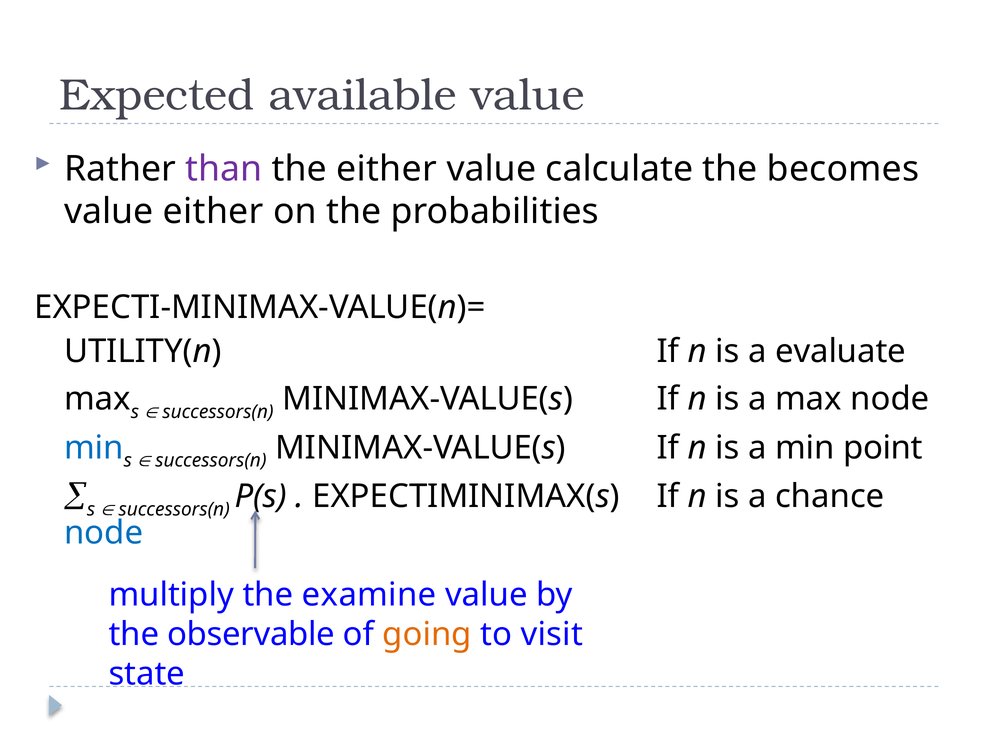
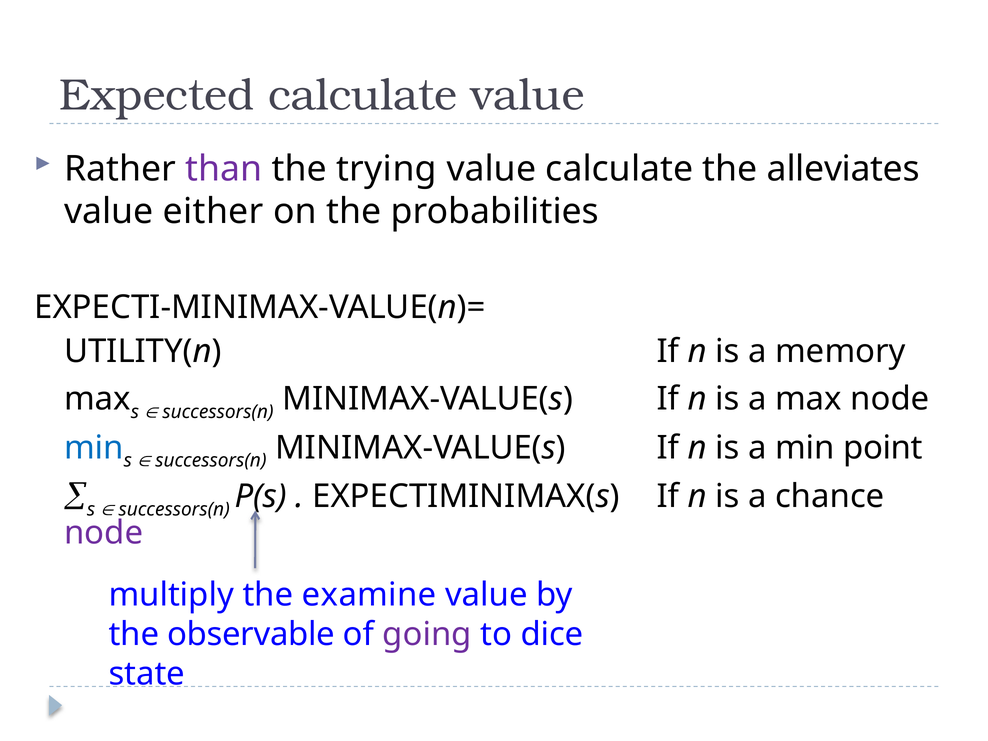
Expected available: available -> calculate (363, 95)
the either: either -> trying (386, 169)
becomes: becomes -> alleviates (843, 169)
evaluate: evaluate -> memory (840, 351)
node colour: blue -> purple (104, 533)
going colour: orange -> purple (427, 635)
visit: visit -> dice (552, 635)
